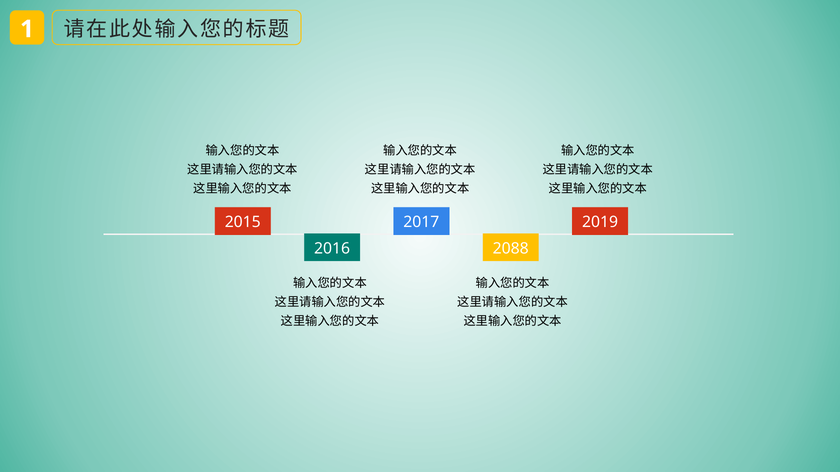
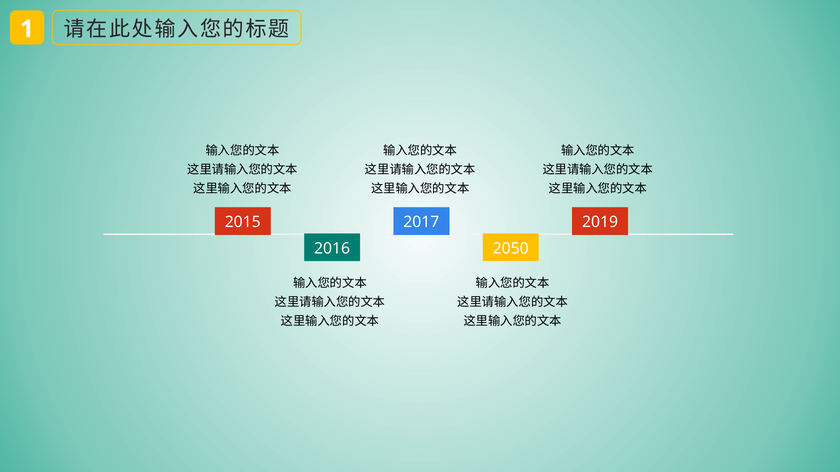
2088: 2088 -> 2050 (511, 249)
